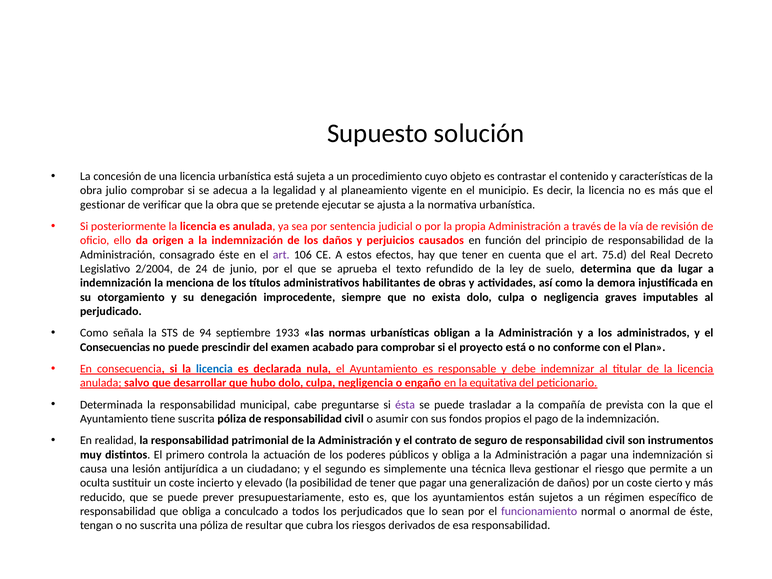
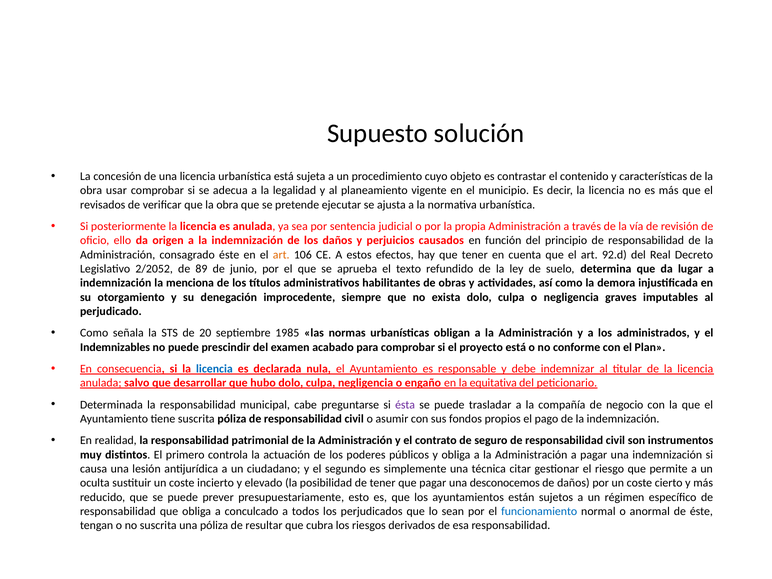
julio: julio -> usar (116, 191)
gestionar: gestionar -> revisados (103, 205)
art colour: purple -> orange (281, 255)
75.d: 75.d -> 92.d (614, 255)
2/2004: 2/2004 -> 2/2052 (154, 269)
24: 24 -> 89 (201, 269)
94: 94 -> 20 (205, 333)
1933: 1933 -> 1985 (287, 333)
Consecuencias: Consecuencias -> Indemnizables (115, 347)
prevista: prevista -> negocio (625, 405)
lleva: lleva -> citar (520, 469)
generalización: generalización -> desconocemos (505, 483)
funcionamiento colour: purple -> blue (539, 511)
